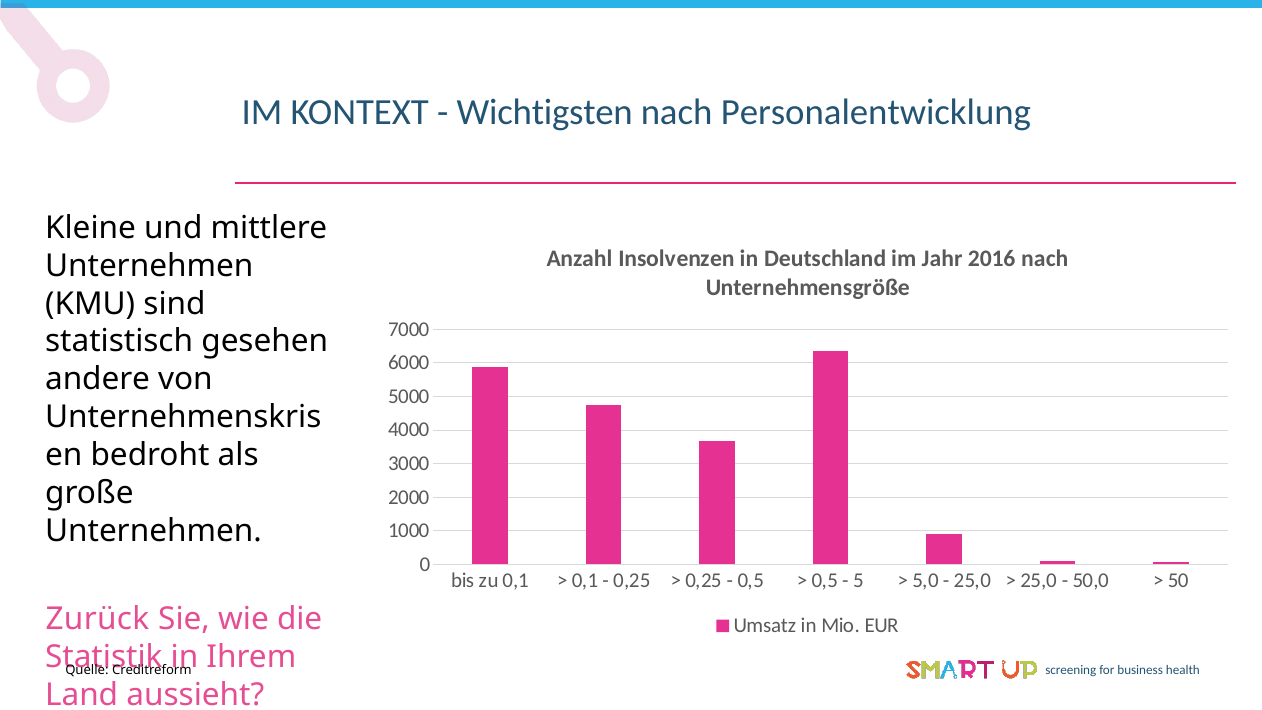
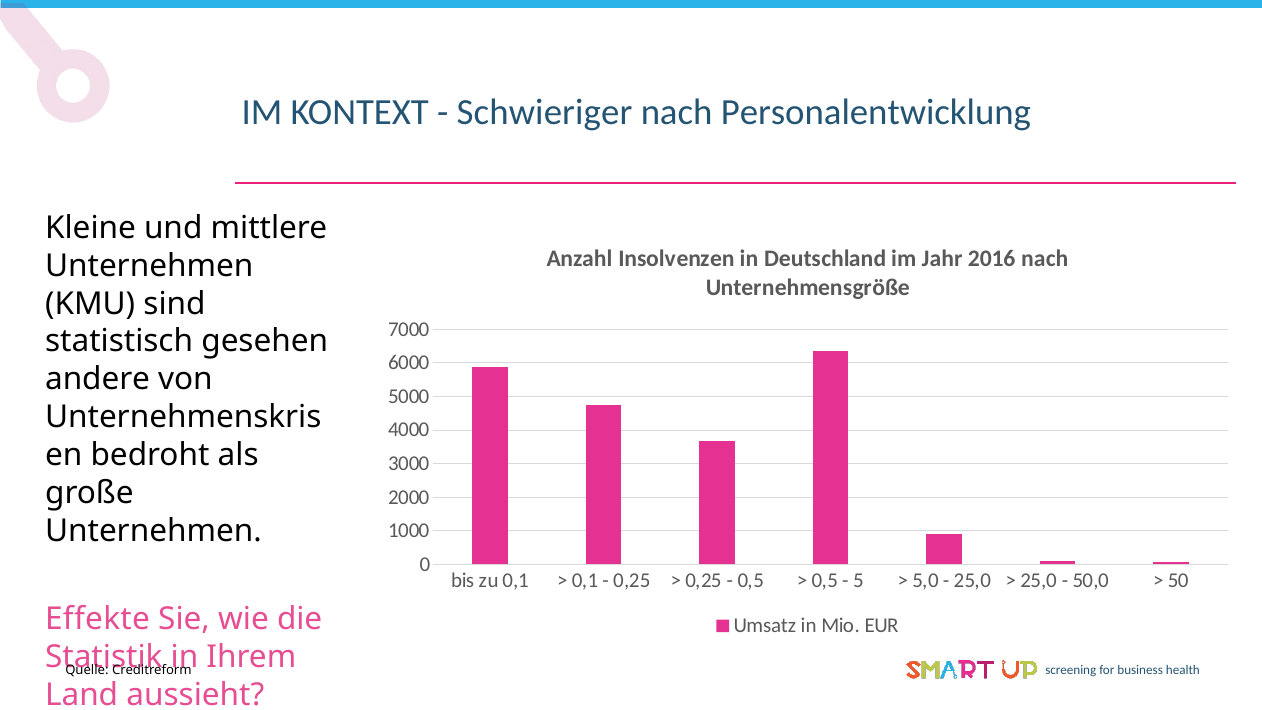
Wichtigsten: Wichtigsten -> Schwieriger (545, 112)
Zurück: Zurück -> Effekte (97, 619)
